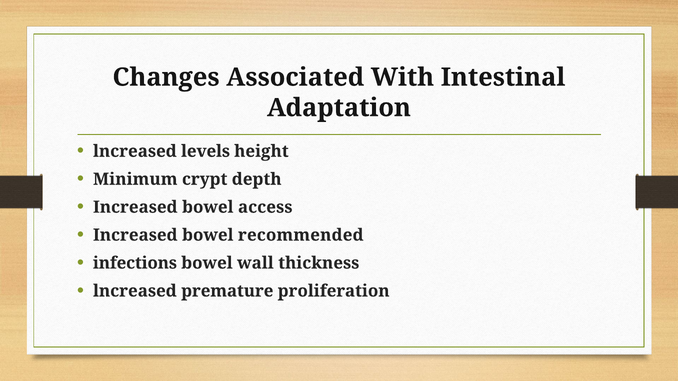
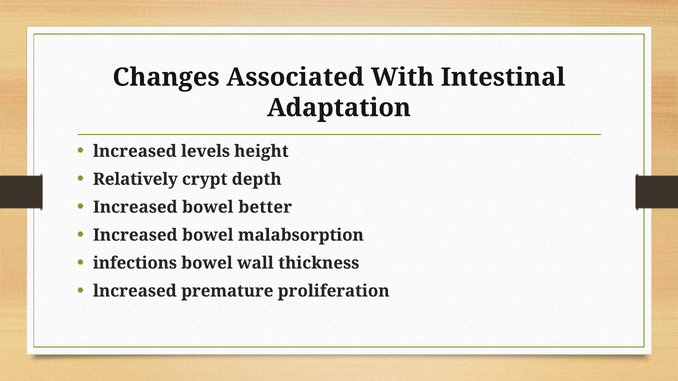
Minimum: Minimum -> Relatively (135, 179)
access: access -> better (265, 207)
recommended: recommended -> malabsorption (301, 235)
